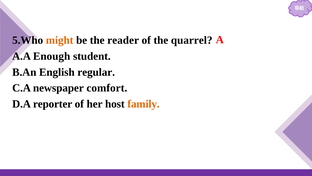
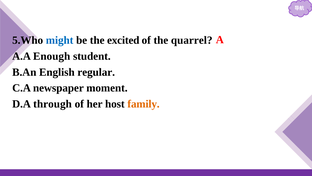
might colour: orange -> blue (60, 40)
reader: reader -> excited (123, 40)
comfort: comfort -> moment (107, 88)
reporter: reporter -> through (53, 104)
